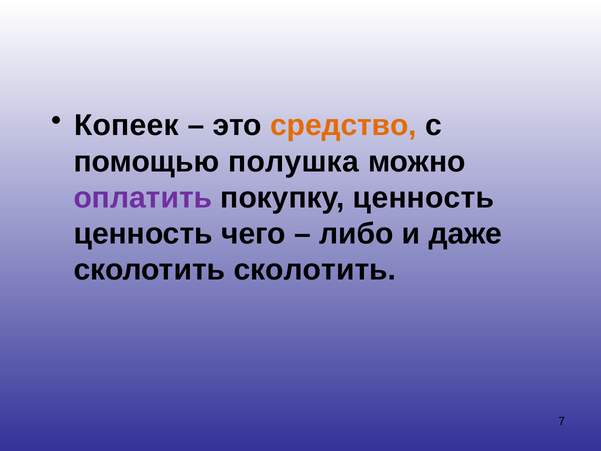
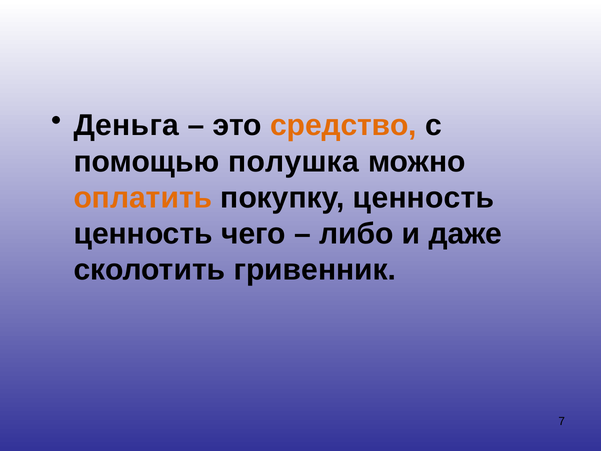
Копеек: Копеек -> Деньга (126, 125)
оплатить colour: purple -> orange (143, 198)
сколотить сколотить: сколотить -> гривенник (315, 270)
